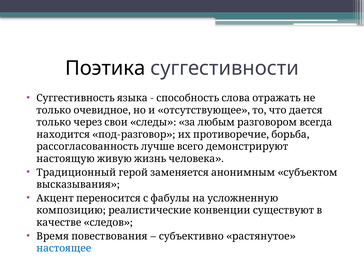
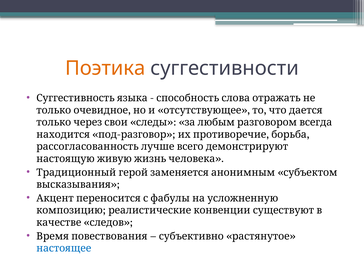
Поэтика colour: black -> orange (105, 68)
